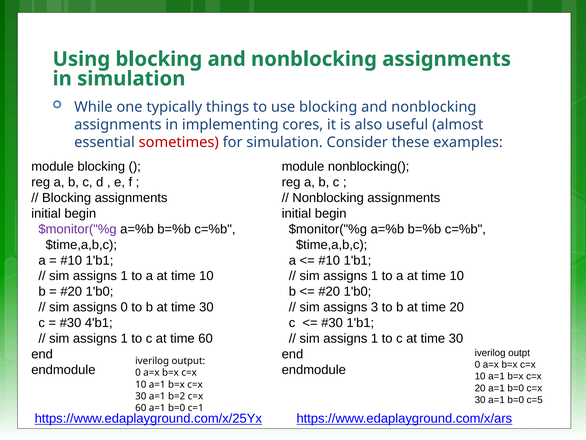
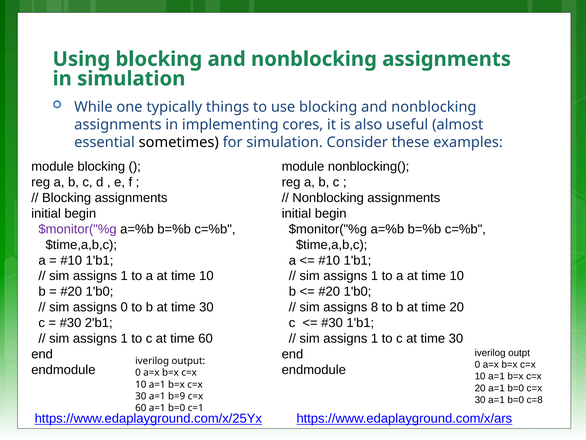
sometimes colour: red -> black (179, 142)
3: 3 -> 8 (375, 307)
4'b1: 4'b1 -> 2'b1 (99, 323)
b=2: b=2 -> b=9 (177, 396)
c=5: c=5 -> c=8 (535, 399)
